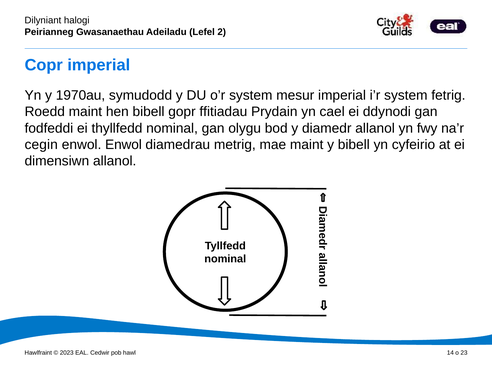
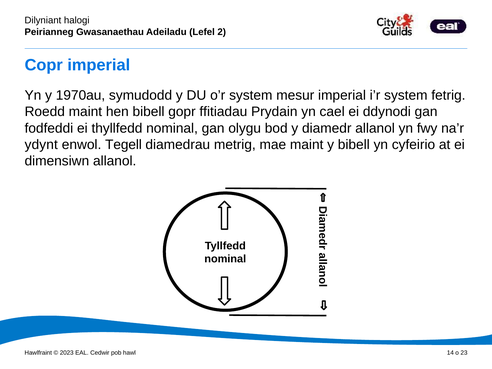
cegin: cegin -> ydynt (41, 145)
enwol Enwol: Enwol -> Tegell (123, 145)
